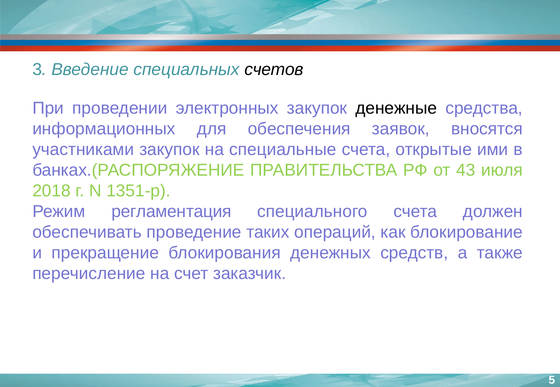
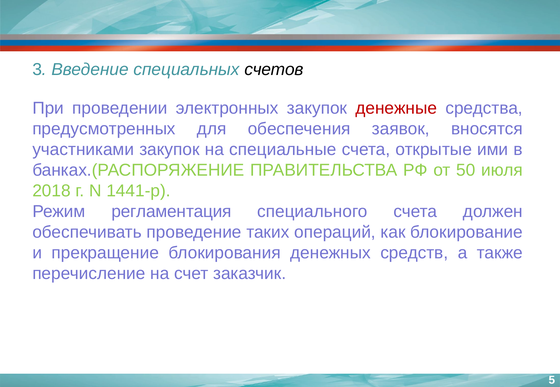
денежные colour: black -> red (396, 108)
информационных: информационных -> предусмотренных (104, 129)
43: 43 -> 50 (466, 170)
1351-р: 1351-р -> 1441-р (138, 191)
